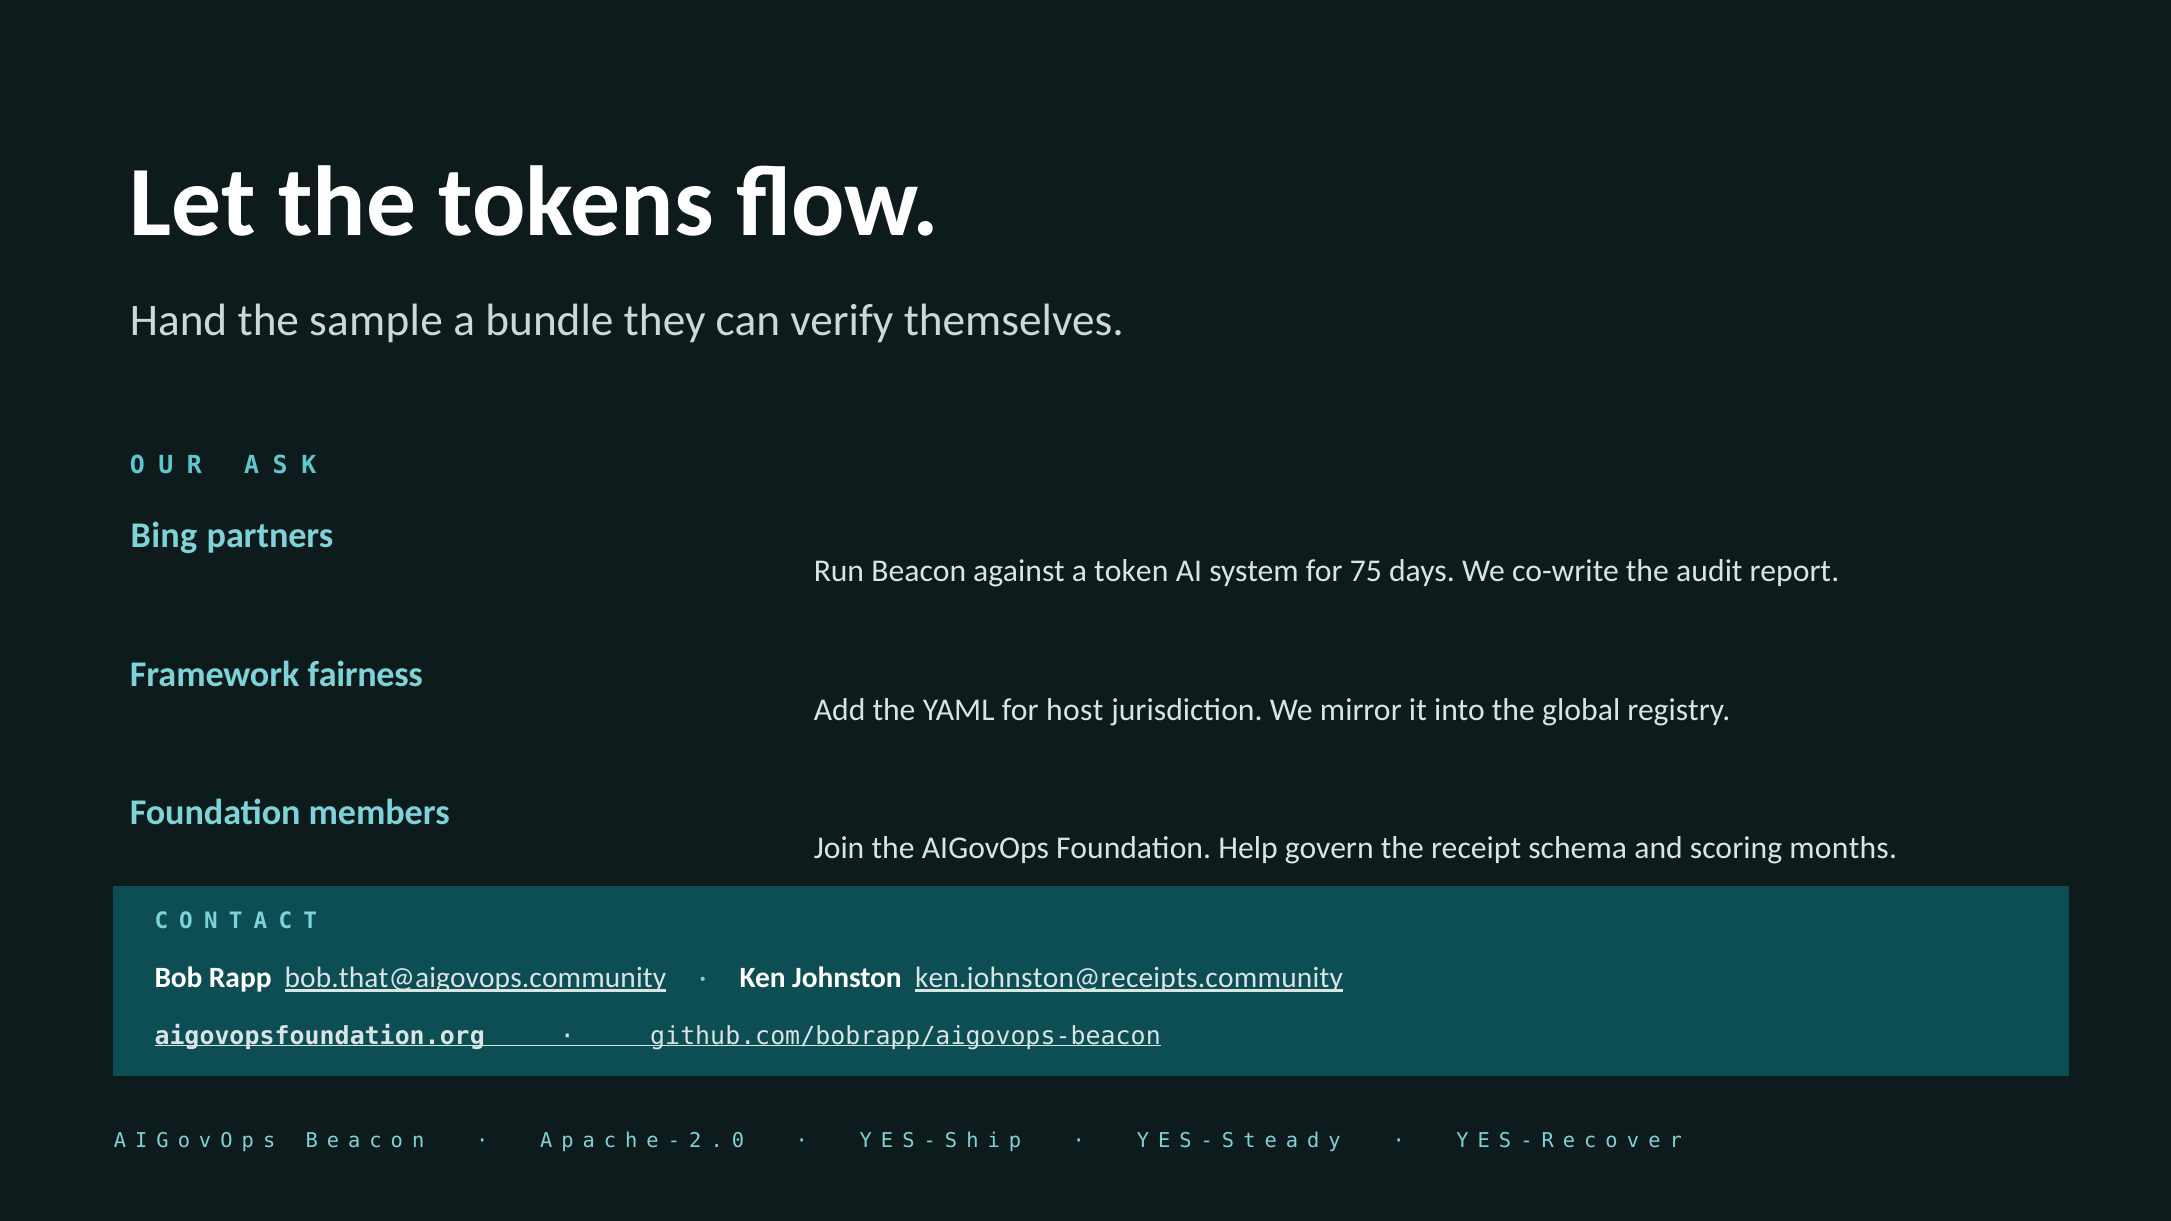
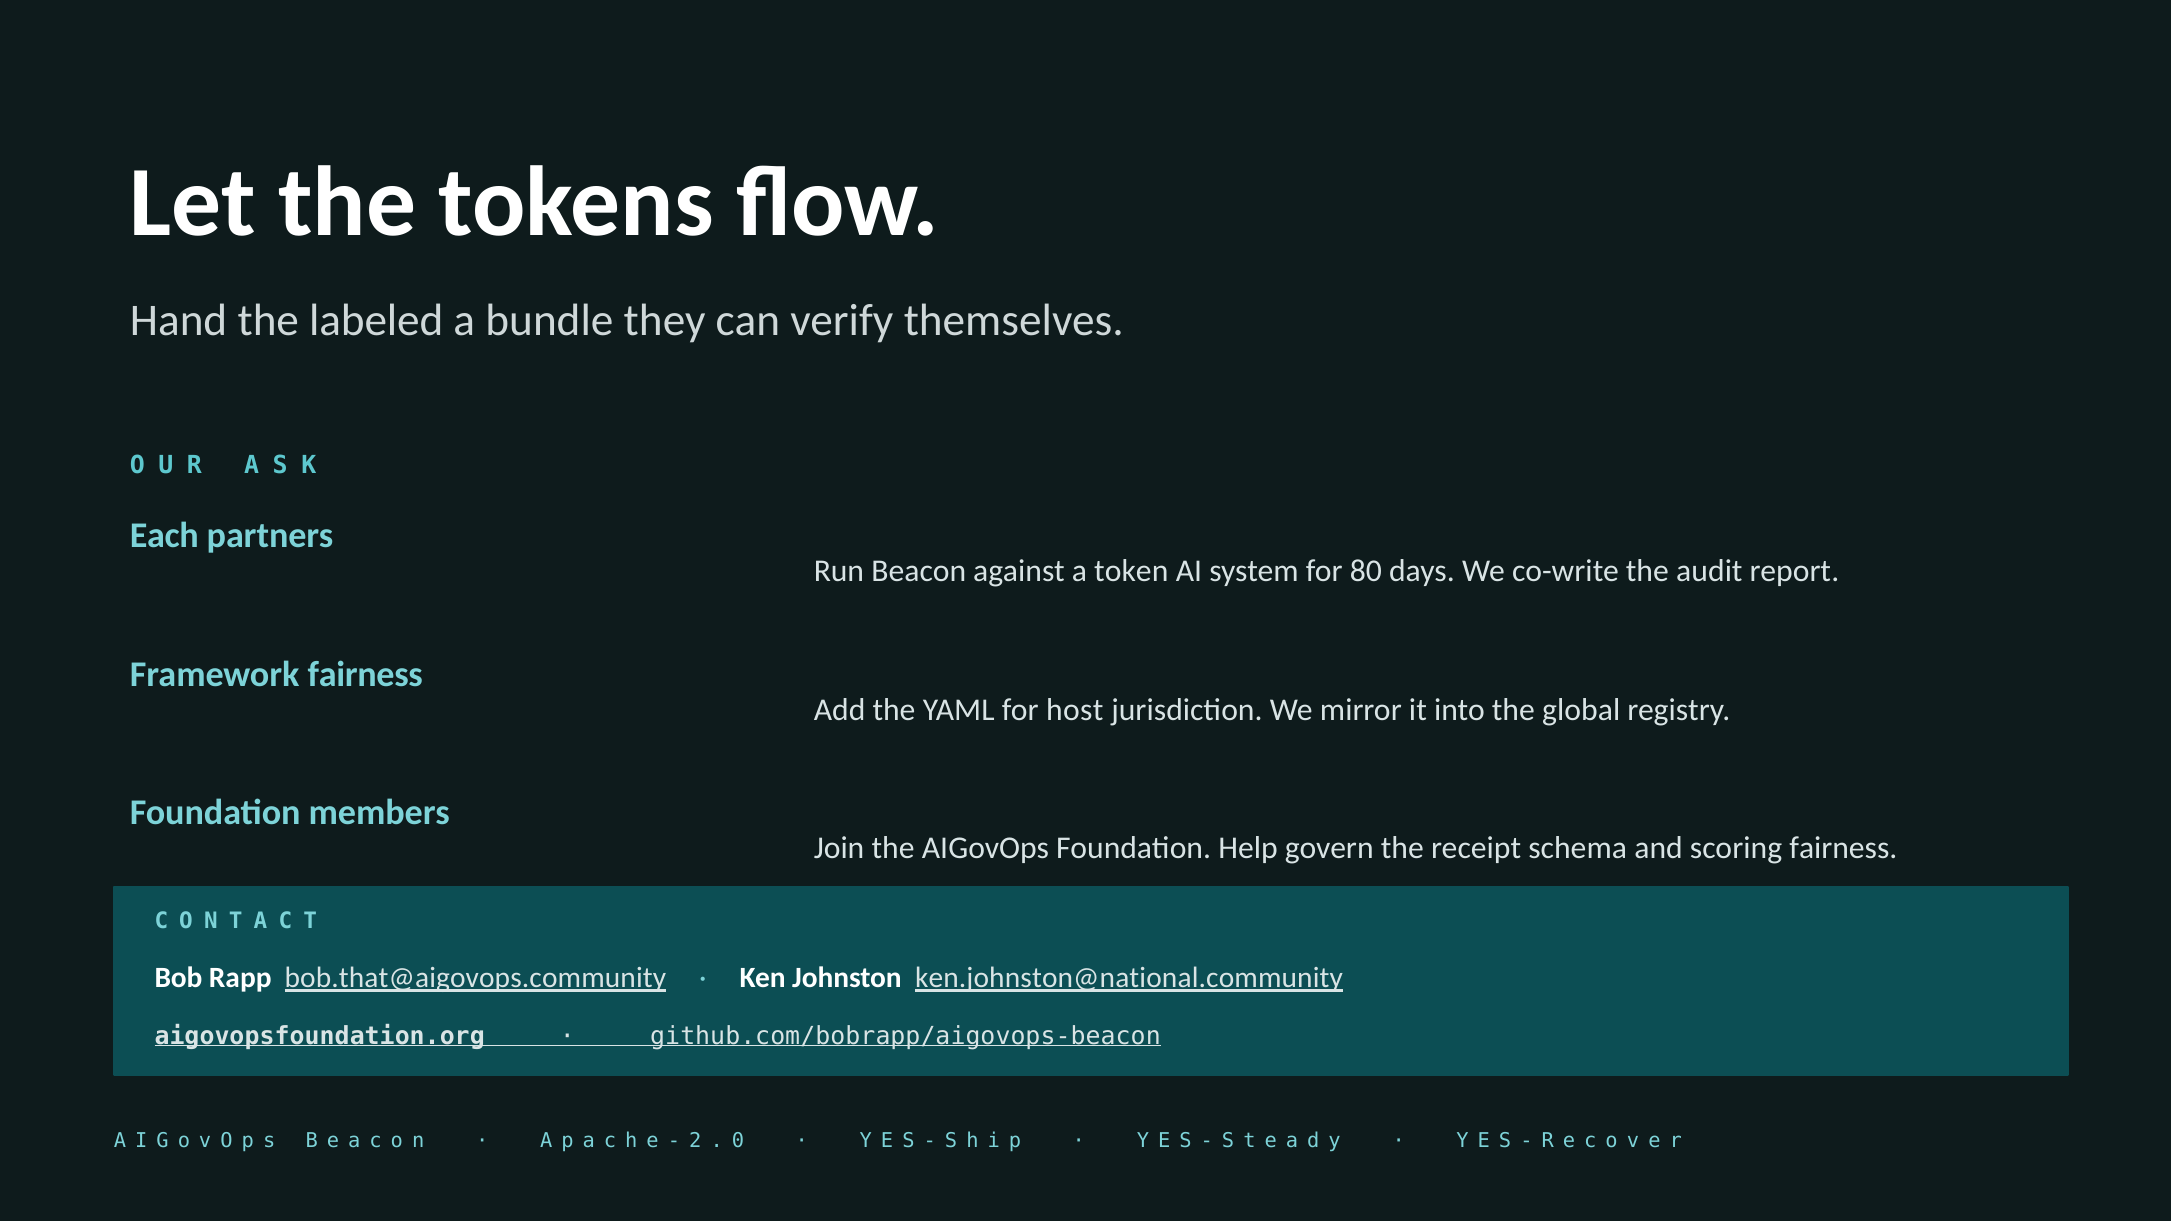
sample: sample -> labeled (376, 321)
Bing: Bing -> Each (164, 536)
75: 75 -> 80 (1366, 571)
scoring months: months -> fairness (1843, 848)
ken.johnston@receipts.community: ken.johnston@receipts.community -> ken.johnston@national.community (1129, 978)
